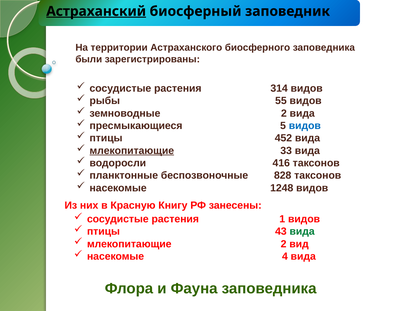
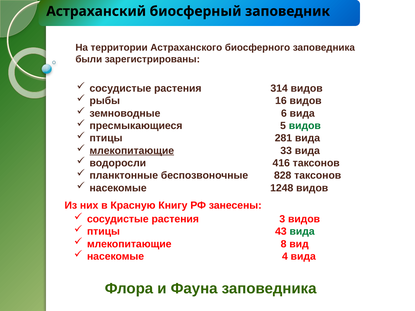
Астраханский underline: present -> none (96, 11)
55: 55 -> 16 (281, 101)
земноводные 2: 2 -> 6 (284, 113)
видов colour: blue -> green (305, 126)
452: 452 -> 281 (283, 138)
1: 1 -> 3 (282, 219)
млекопитающие 2: 2 -> 8 (284, 244)
